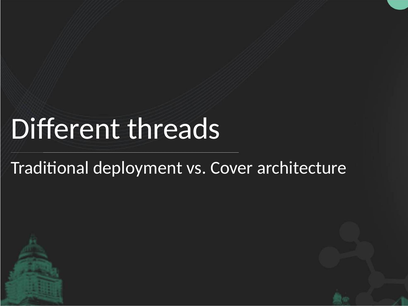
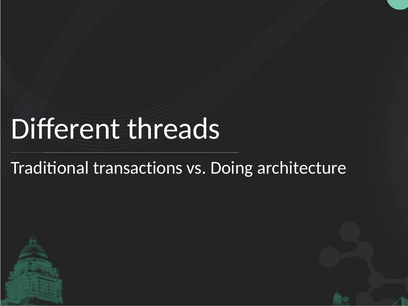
deployment: deployment -> transactions (138, 168)
Cover: Cover -> Doing (232, 168)
